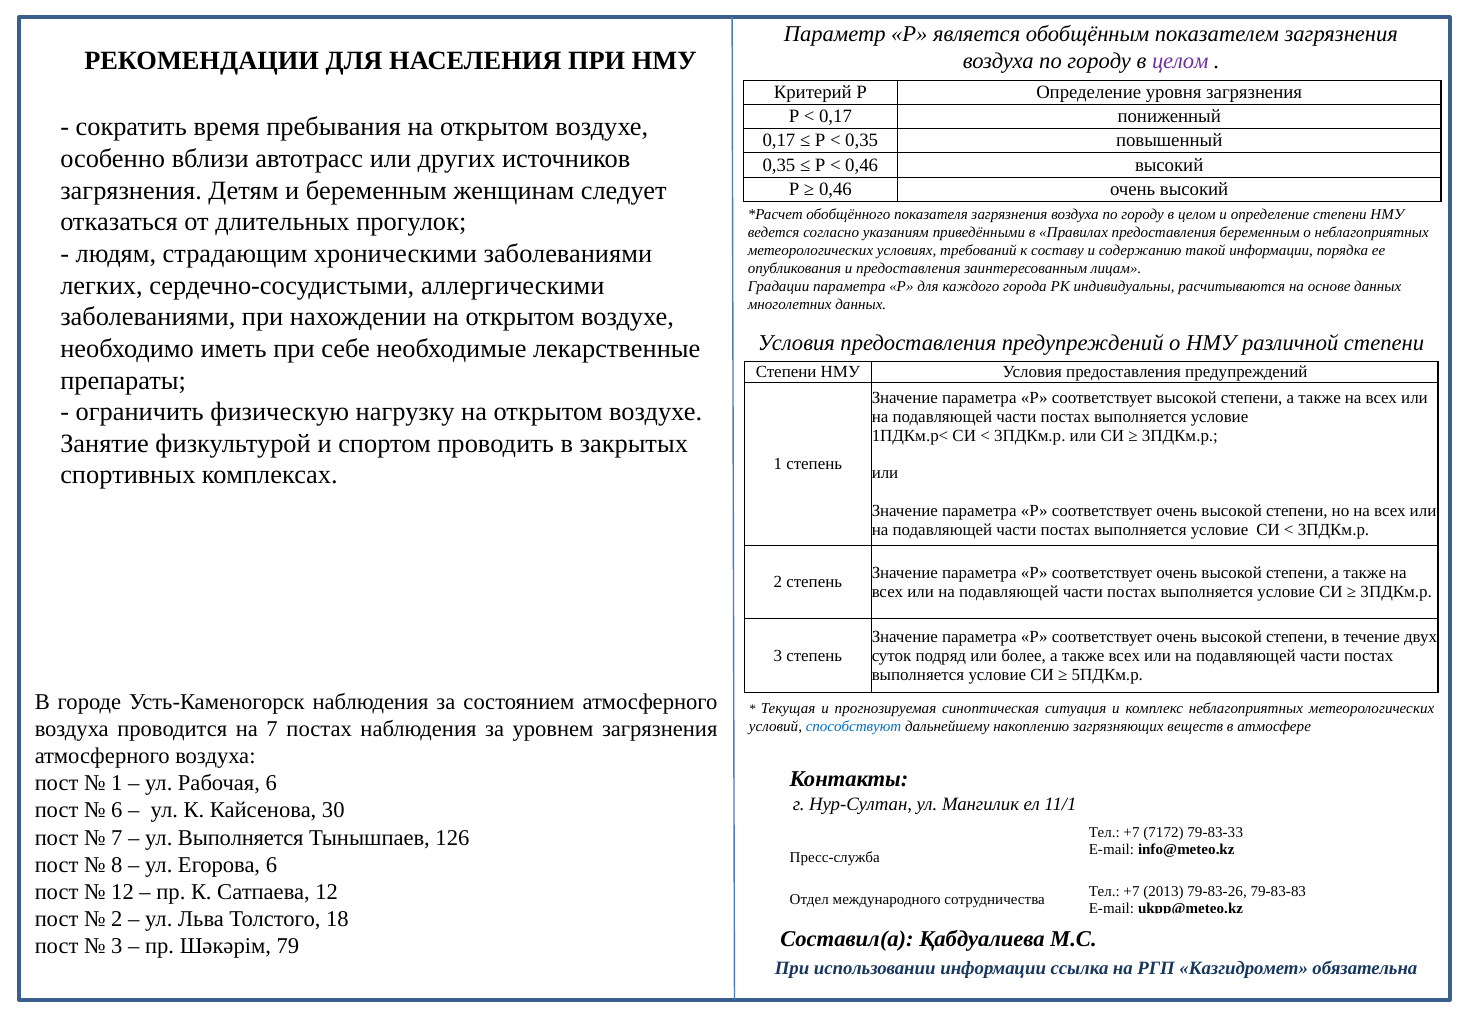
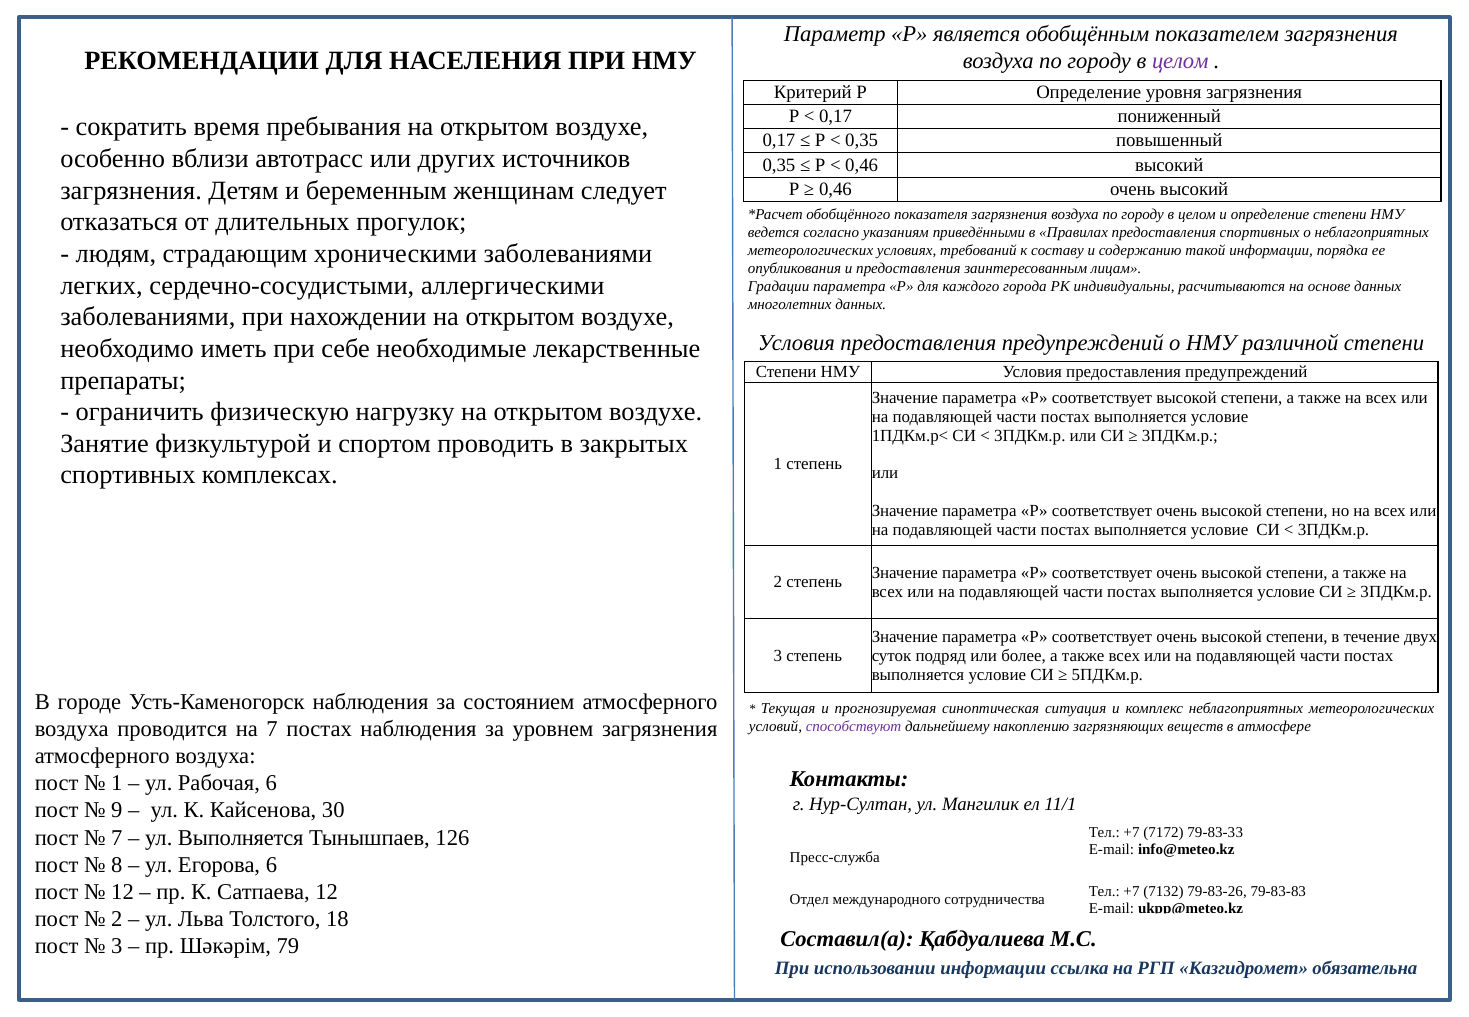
предоставления беременным: беременным -> спортивных (1260, 232)
способствуют colour: blue -> purple (854, 726)
6: 6 -> 9 (117, 810)
2013: 2013 -> 7132 (1163, 892)
